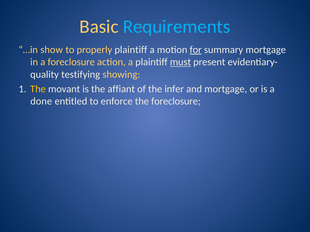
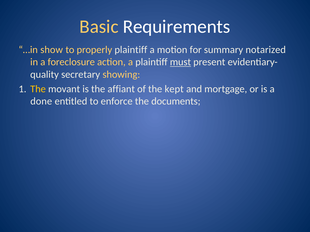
Requirements colour: light blue -> white (177, 27)
for underline: present -> none (196, 50)
summary mortgage: mortgage -> notarized (266, 50)
testifying: testifying -> secretary (81, 75)
infer: infer -> kept (174, 89)
the foreclosure: foreclosure -> documents (176, 101)
